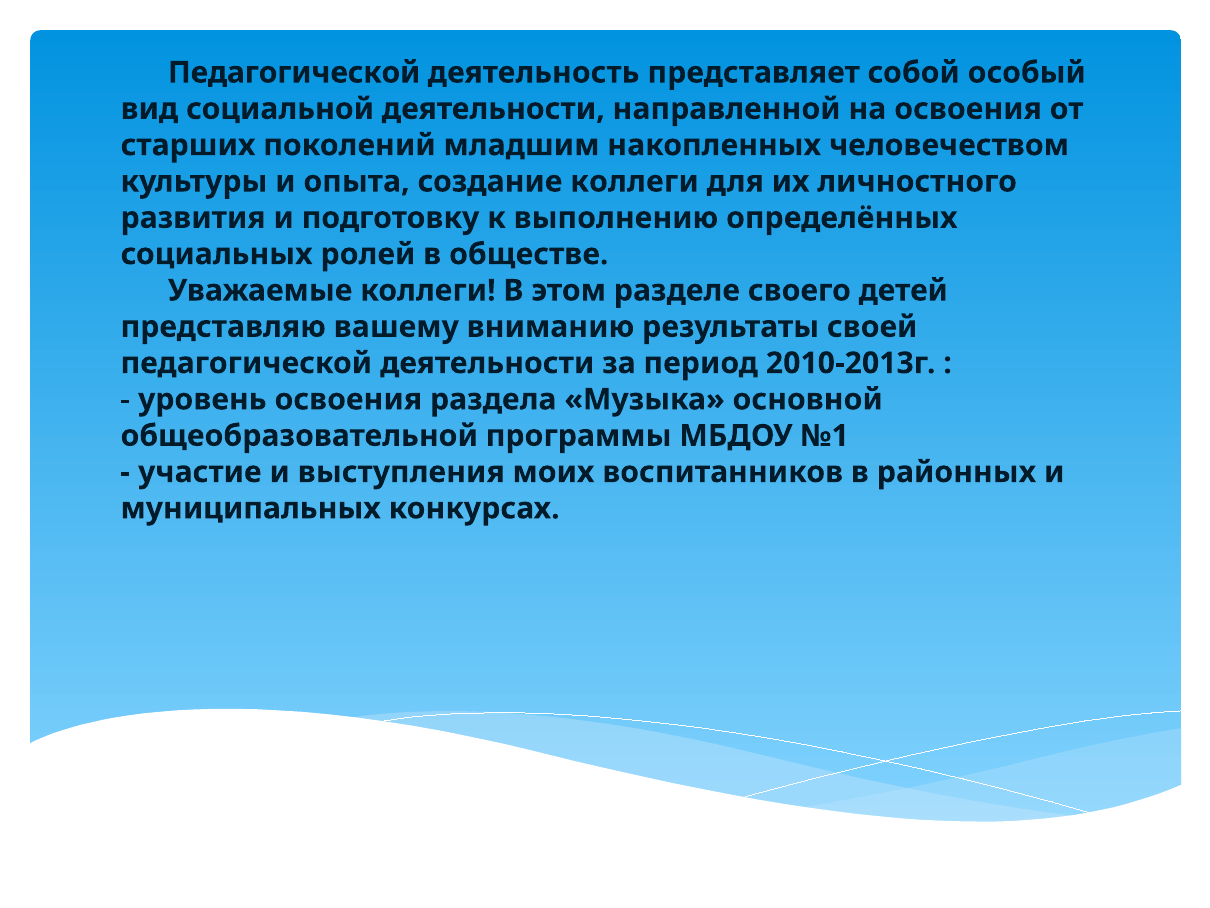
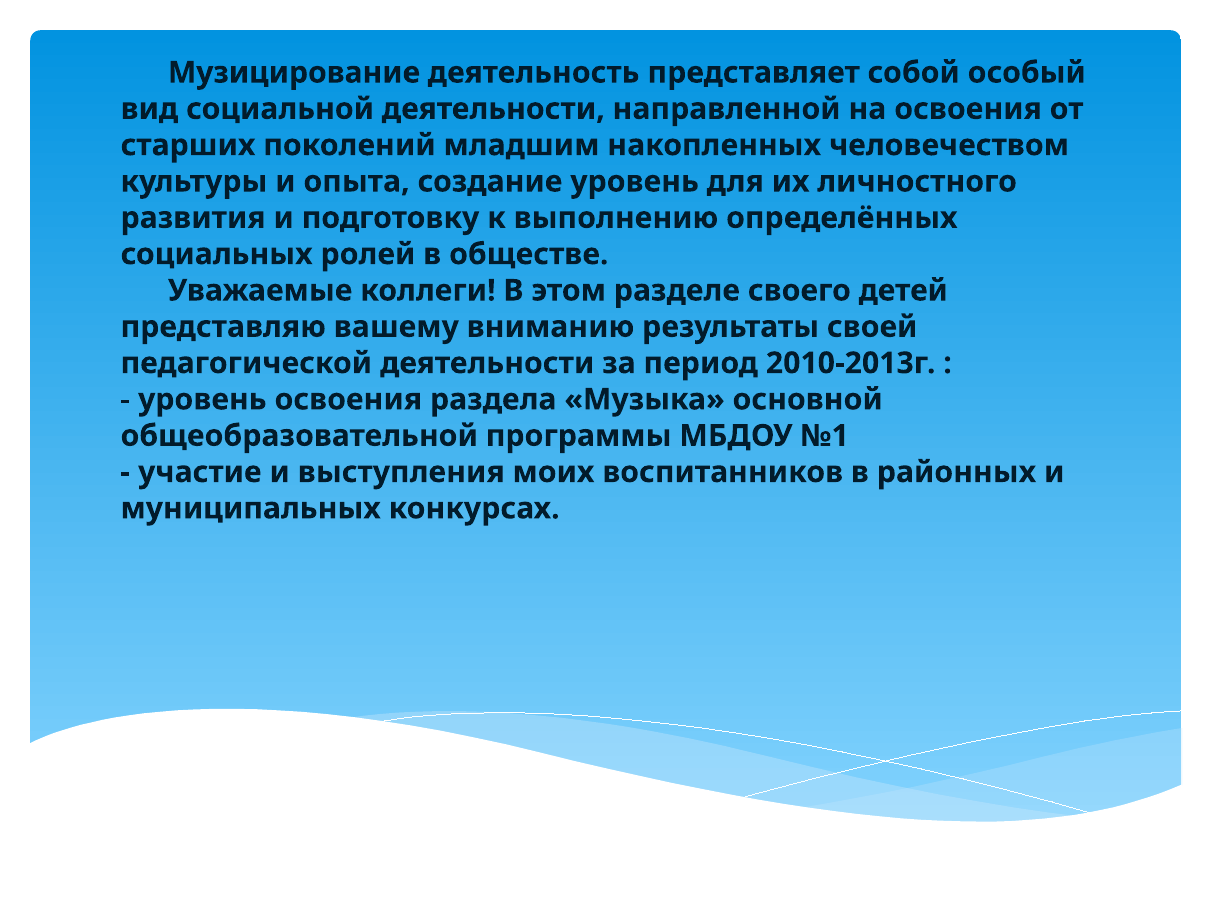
Педагогической: Педагогической -> Музицирование (294, 73)
создание коллеги: коллеги -> уровень (635, 181)
